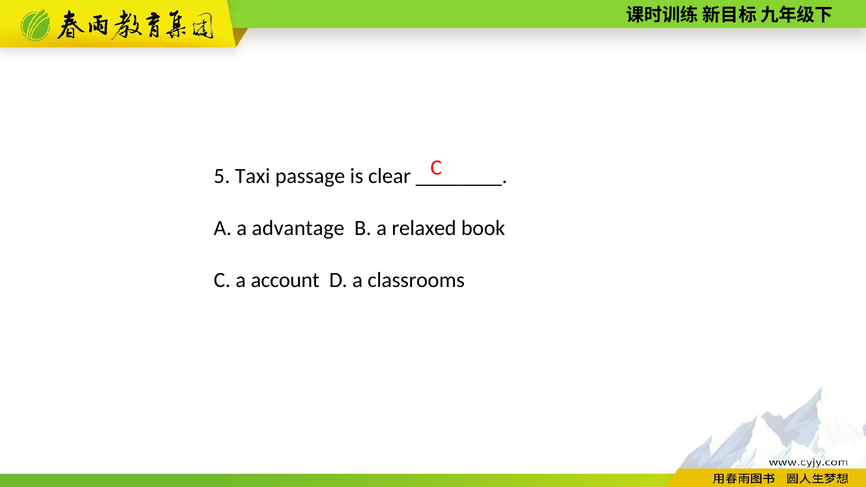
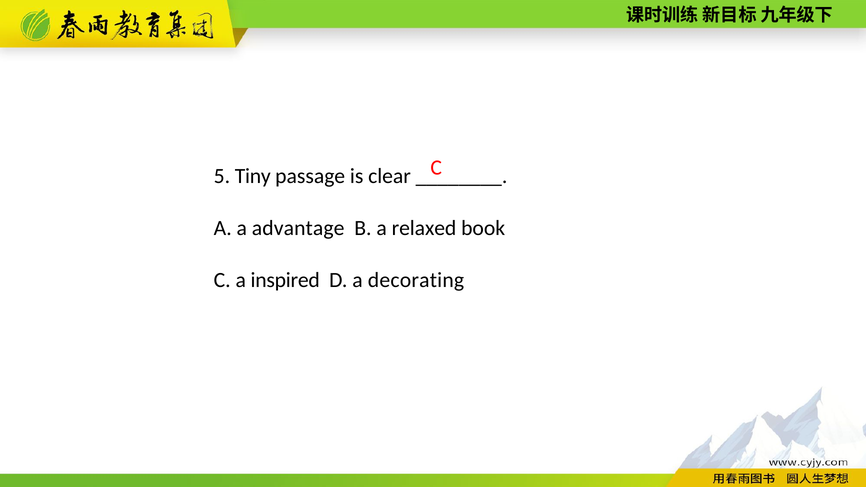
Taxi: Taxi -> Tiny (253, 176)
account: account -> inspired (285, 280)
classrooms: classrooms -> decorating (416, 280)
